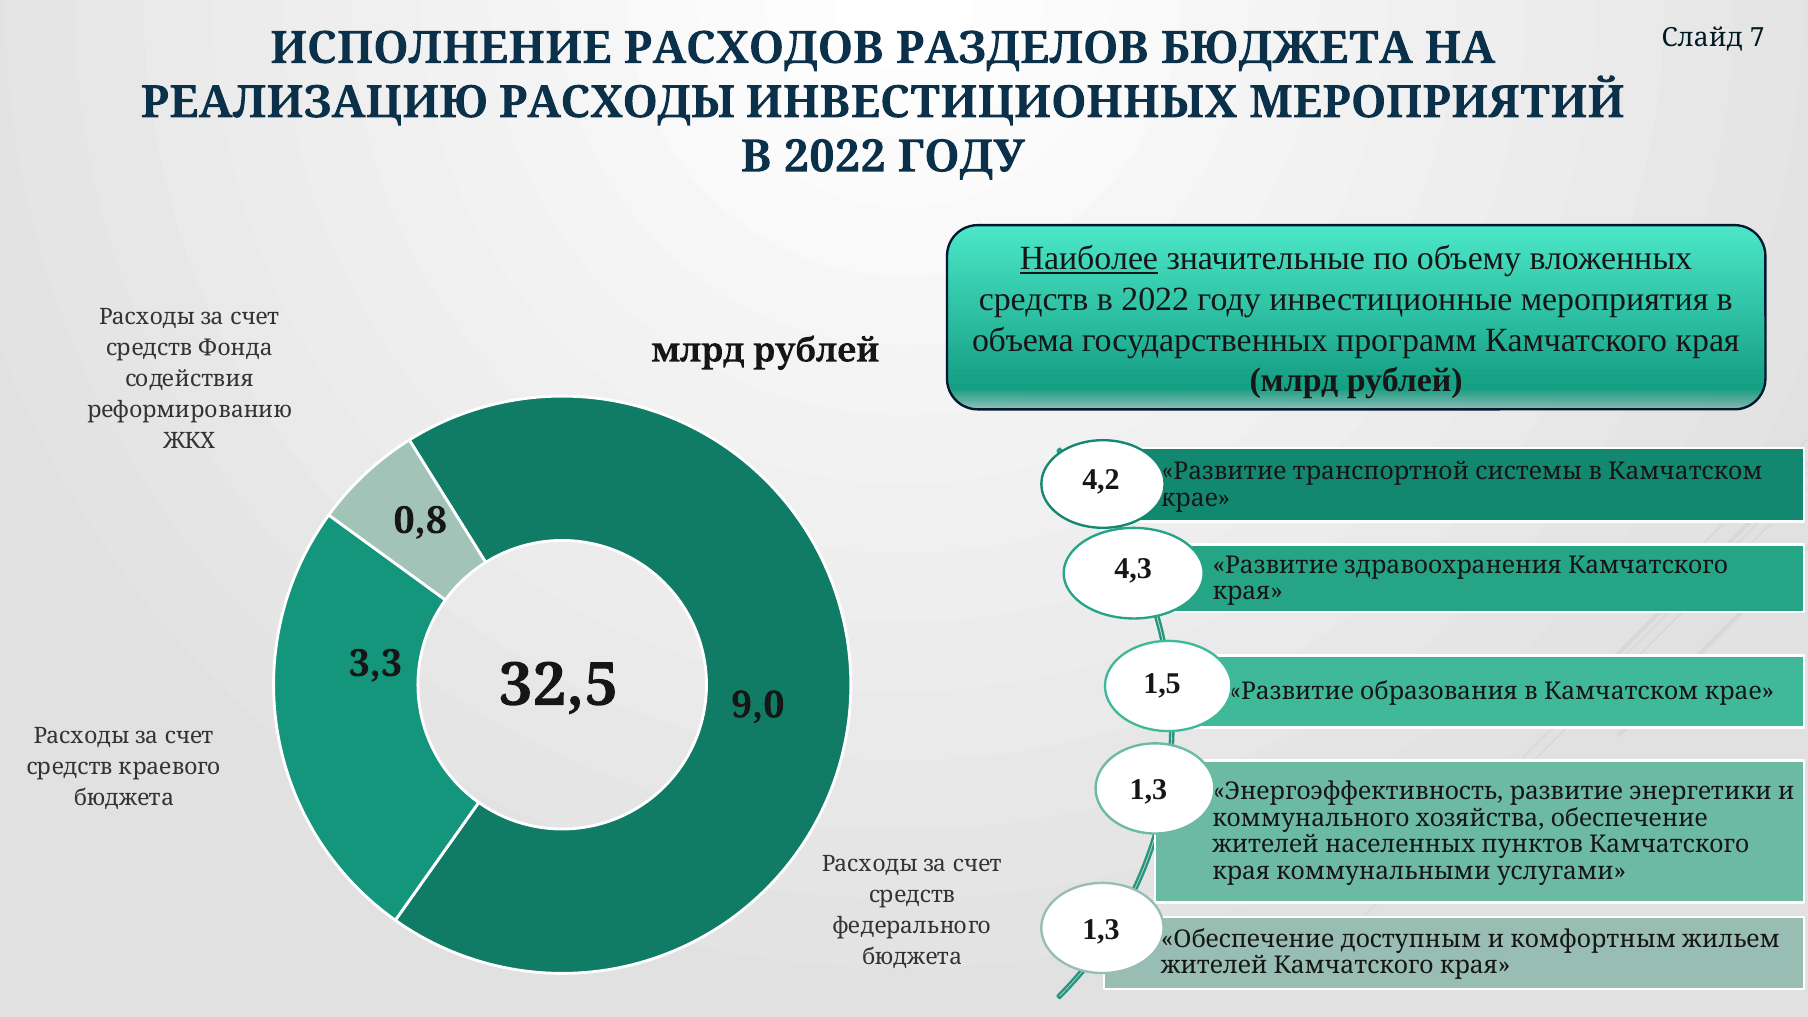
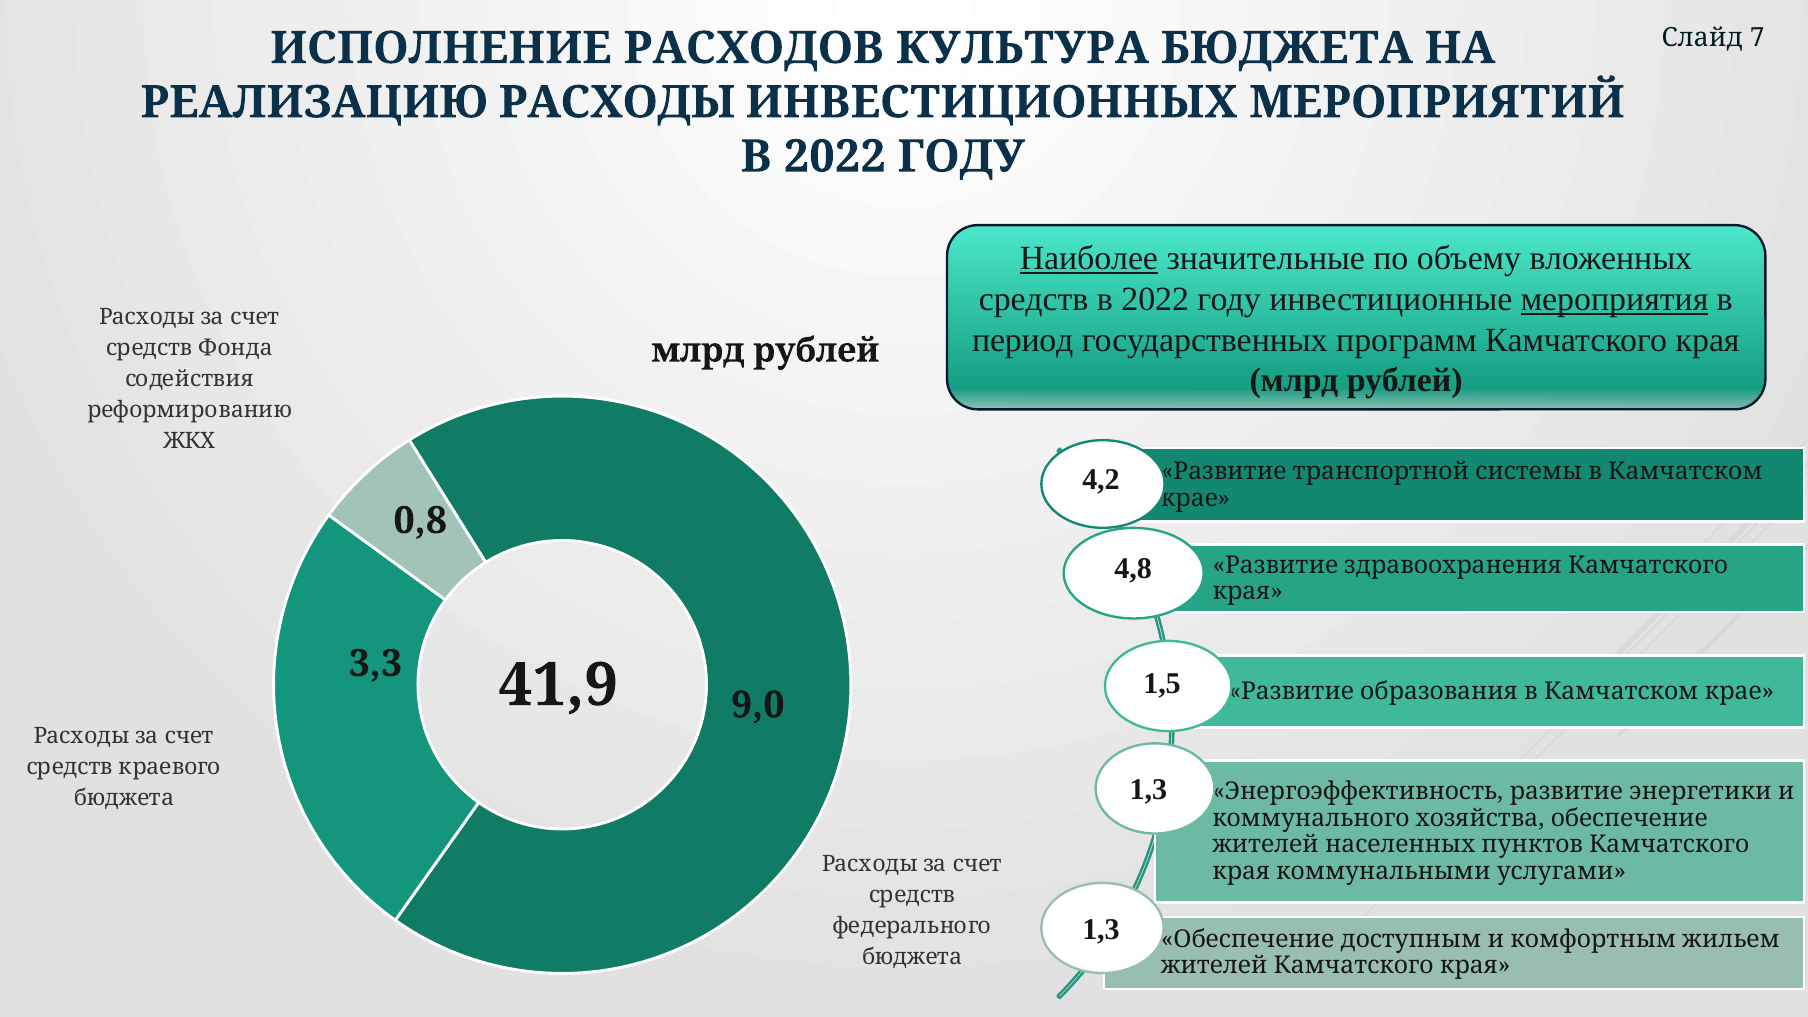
РАЗДЕЛОВ: РАЗДЕЛОВ -> КУЛЬТУРА (1022, 48)
мероприятия underline: none -> present (1615, 299)
объема: объема -> период (1023, 340)
4,3: 4,3 -> 4,8 (1133, 568)
32,5: 32,5 -> 41,9 (558, 685)
